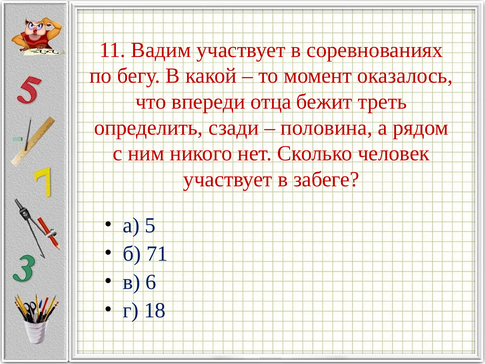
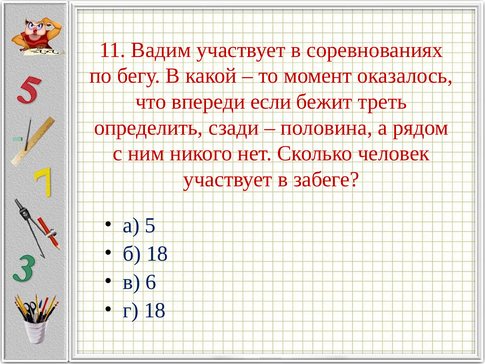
отца: отца -> если (271, 102)
б 71: 71 -> 18 (157, 254)
